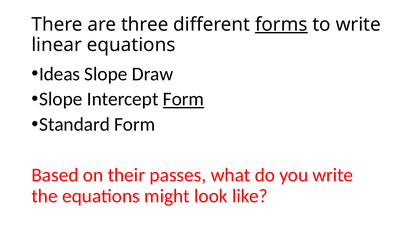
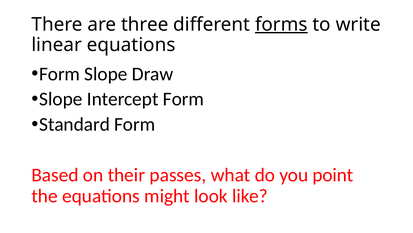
Ideas: Ideas -> Form (60, 74)
Form underline: present -> none (183, 99)
you write: write -> point (333, 175)
